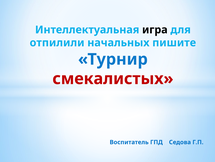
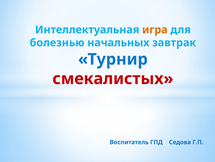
игра colour: black -> orange (155, 30)
отпилили: отпилили -> болезнью (57, 43)
пишите: пишите -> завтрак (174, 43)
